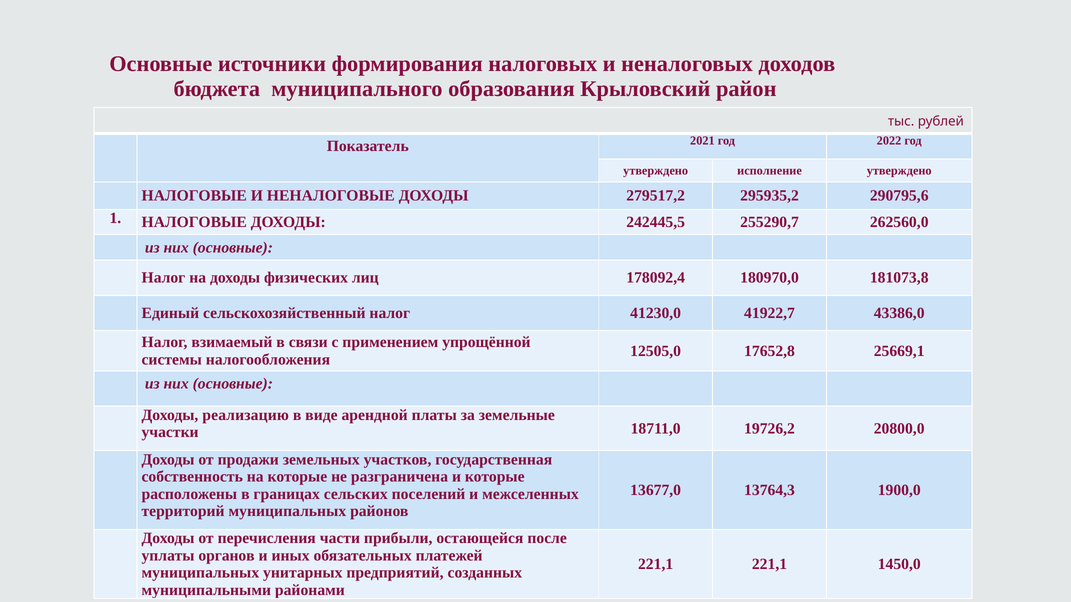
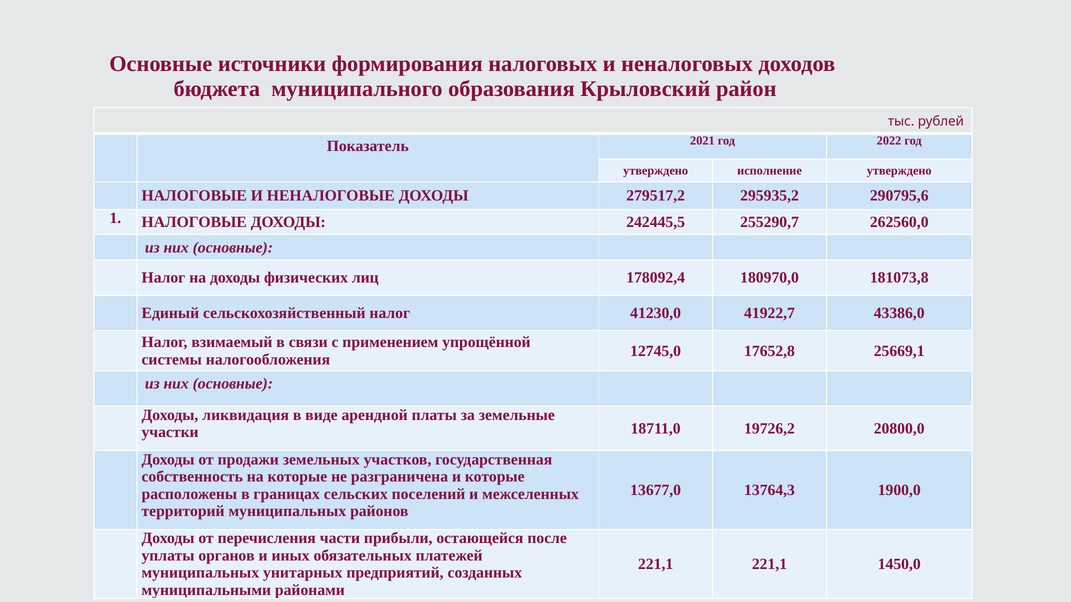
12505,0: 12505,0 -> 12745,0 (656, 351)
реализацию: реализацию -> ликвидация (246, 415)
